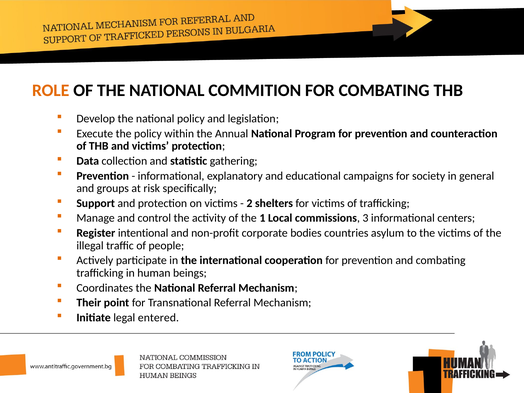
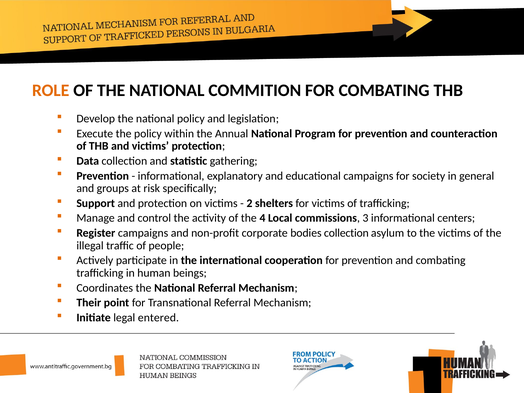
1: 1 -> 4 (263, 218)
Register intentional: intentional -> campaigns (143, 233)
bodies countries: countries -> collection (346, 233)
